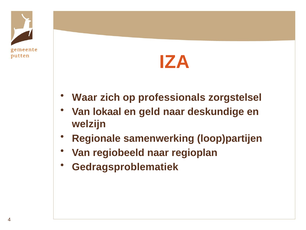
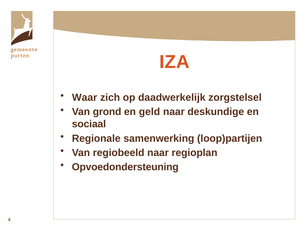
professionals: professionals -> daadwerkelijk (172, 97)
lokaal: lokaal -> grond (107, 112)
welzijn: welzijn -> sociaal (89, 124)
Gedragsproblematiek: Gedragsproblematiek -> Opvoedondersteuning (125, 167)
